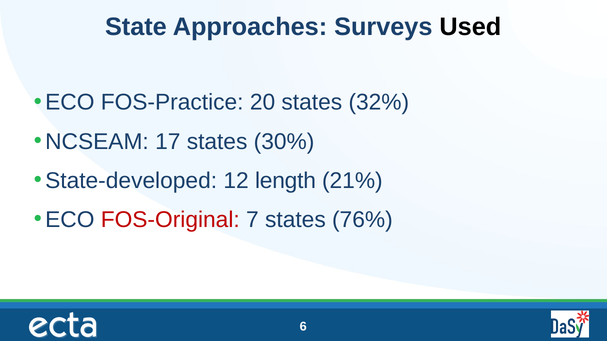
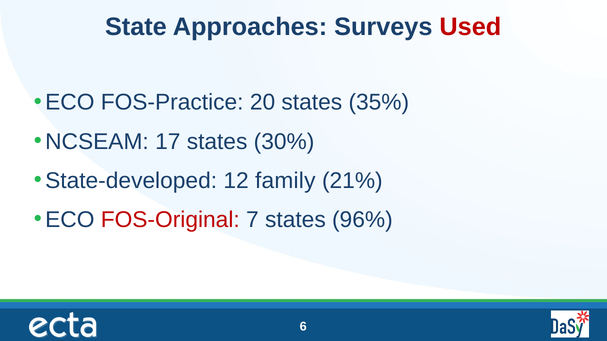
Used colour: black -> red (470, 27)
32%: 32% -> 35% (379, 103)
length: length -> family (285, 181)
76%: 76% -> 96% (362, 220)
